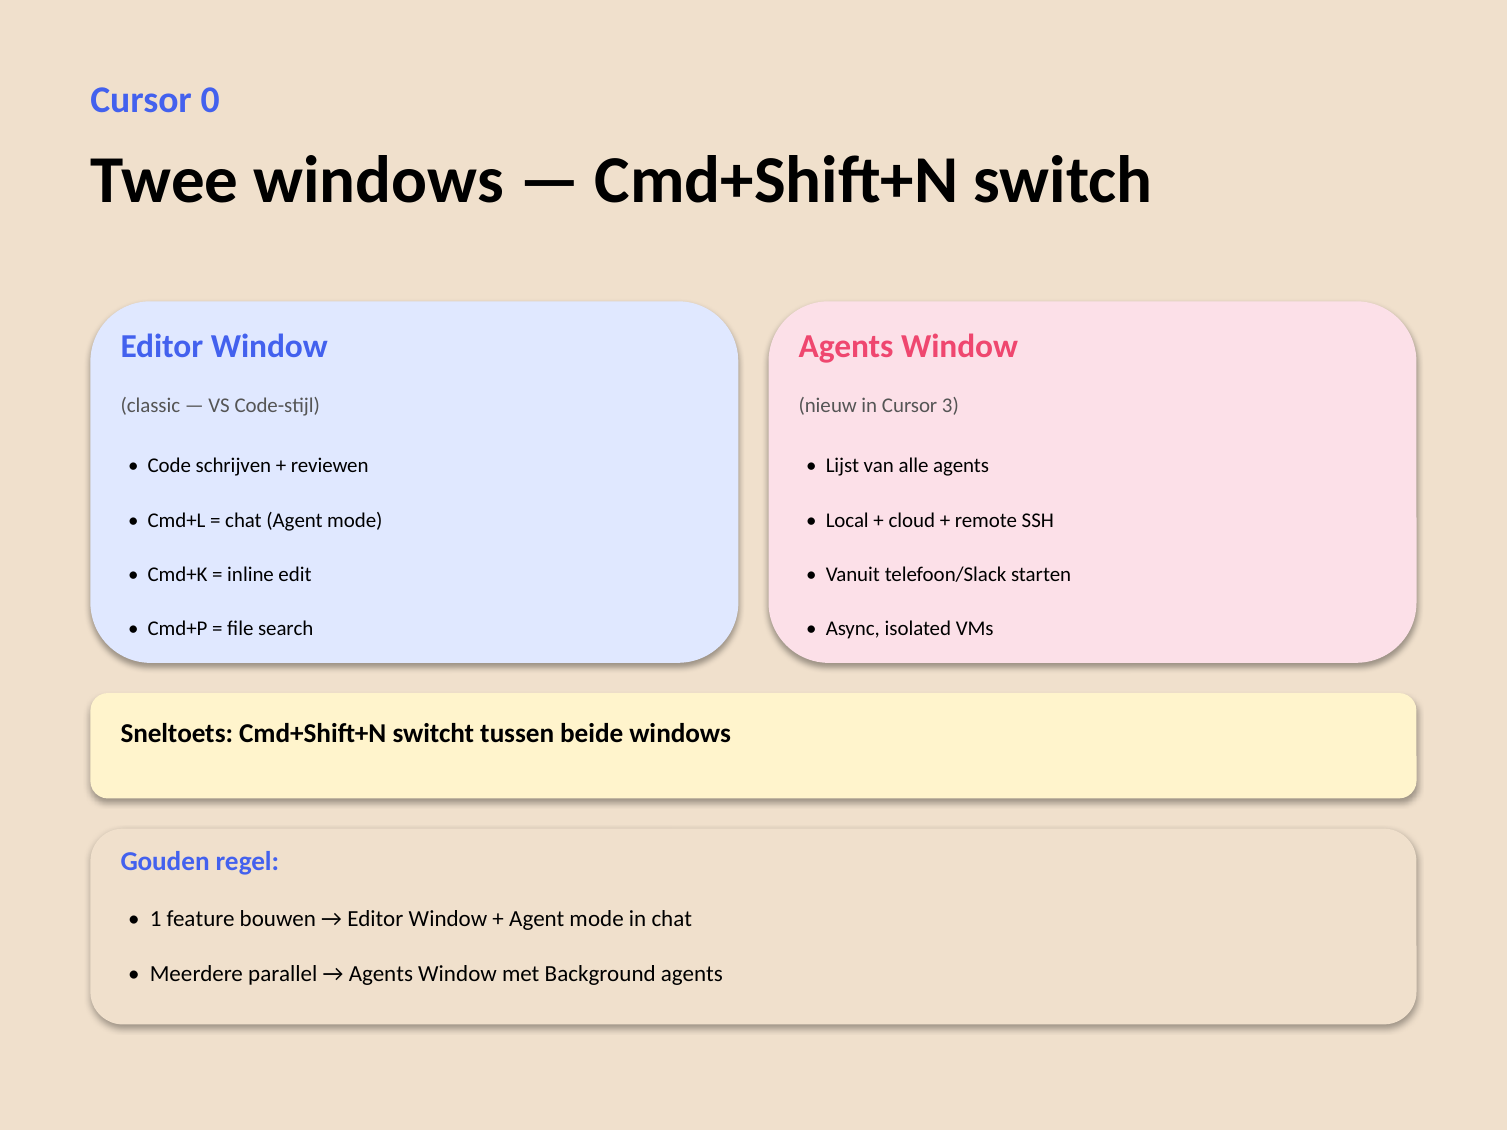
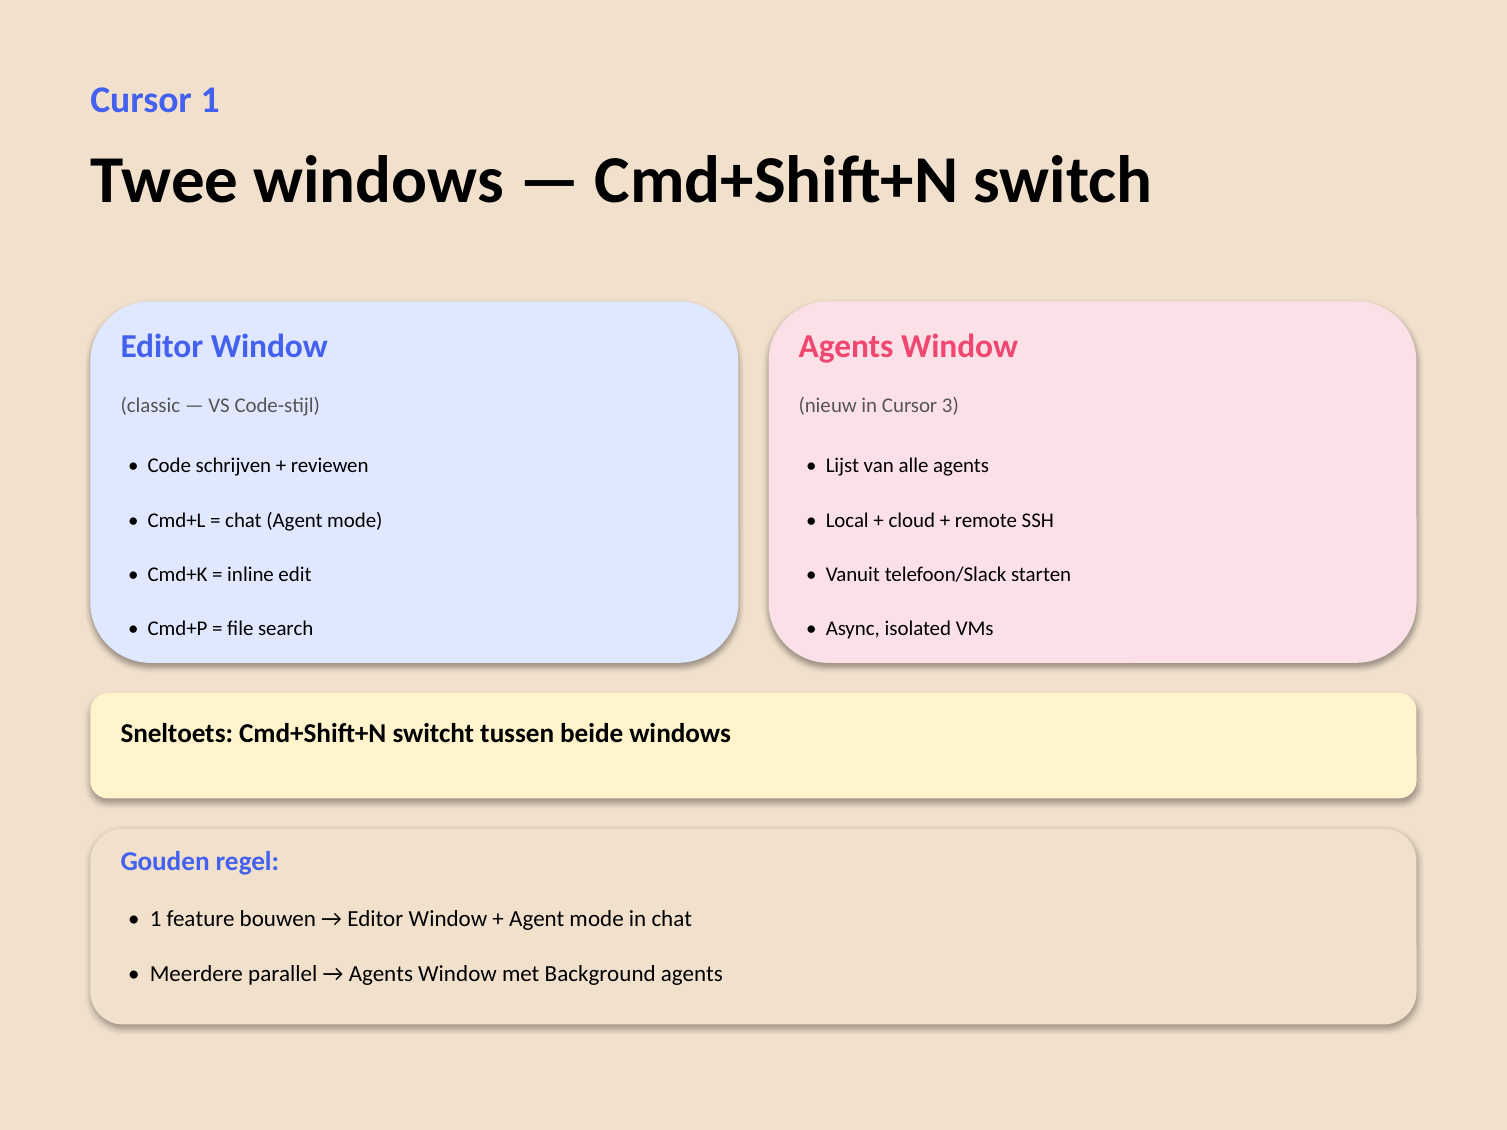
Cursor 0: 0 -> 1 (210, 101)
